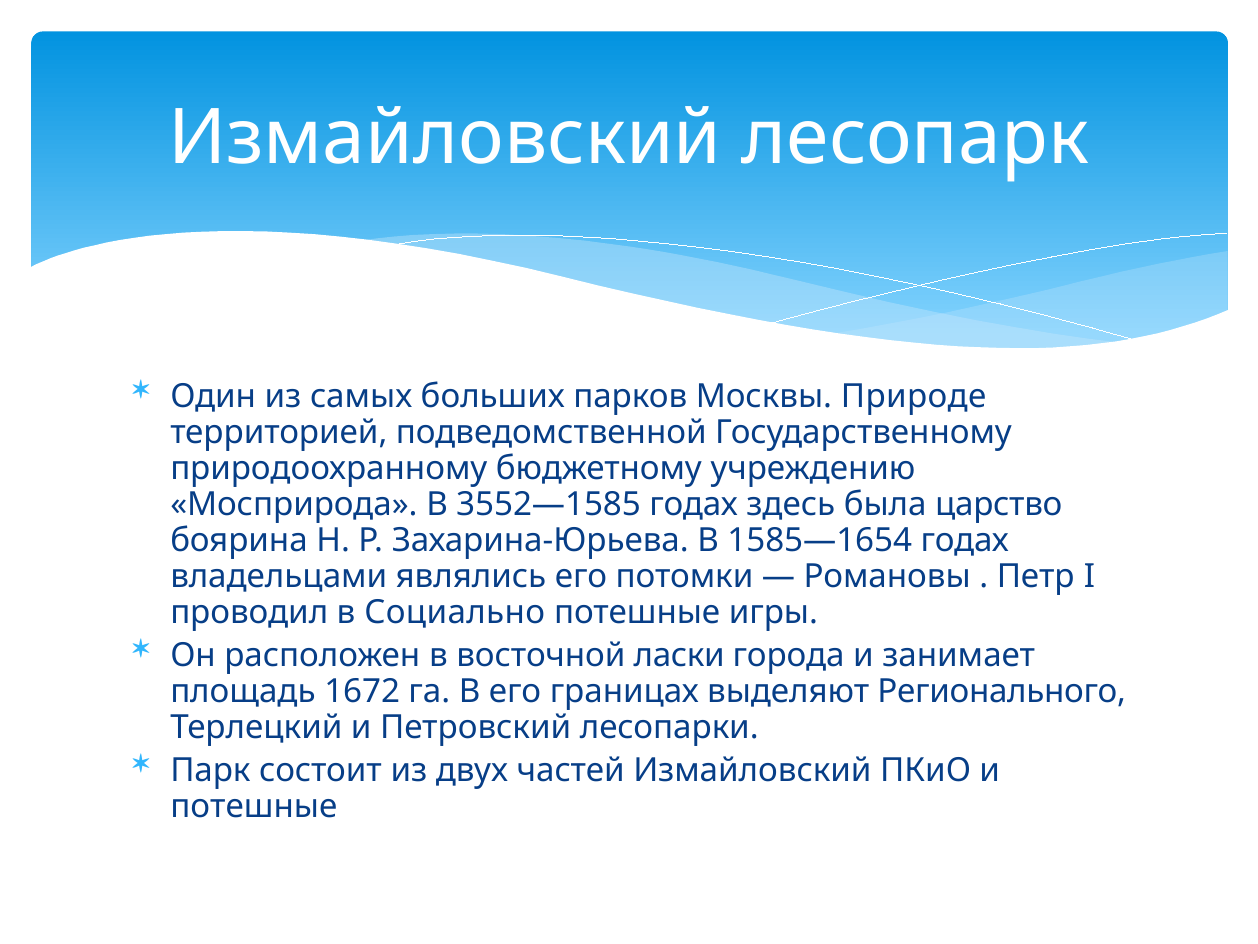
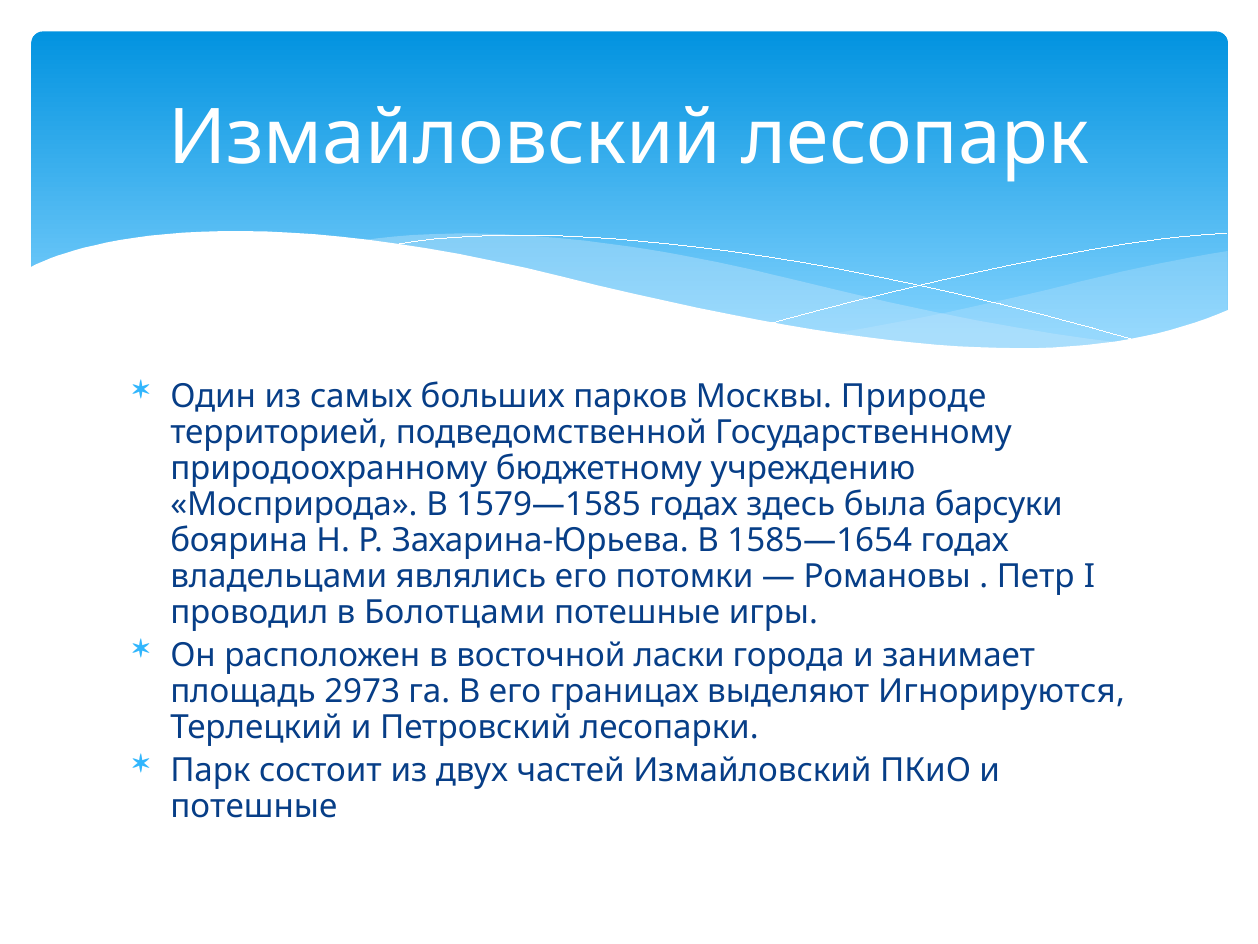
3552—1585: 3552—1585 -> 1579—1585 (549, 504)
царство: царство -> барсуки (999, 504)
Социально: Социально -> Болотцами (455, 612)
1672: 1672 -> 2973 (362, 691)
Регионального: Регионального -> Игнорируются (1001, 691)
